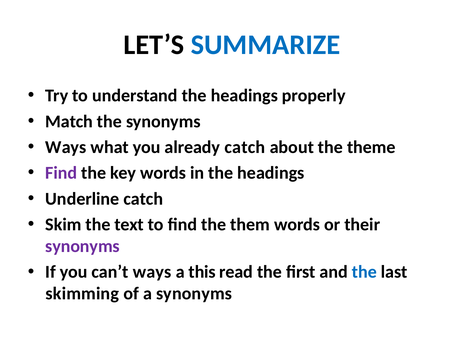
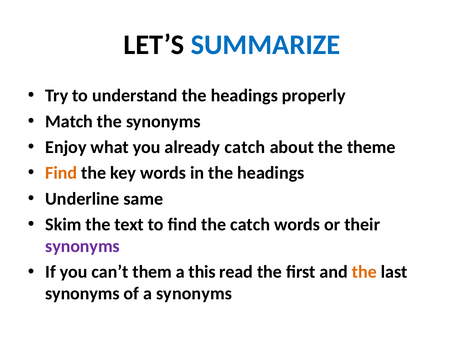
Ways: Ways -> Enjoy (66, 147)
Find colour: purple -> orange (61, 173)
Underline catch: catch -> same (143, 199)
the them: them -> catch (250, 225)
can’t ways: ways -> them (152, 272)
the colour: blue -> orange (364, 272)
skimming: skimming -> synonyms (82, 294)
